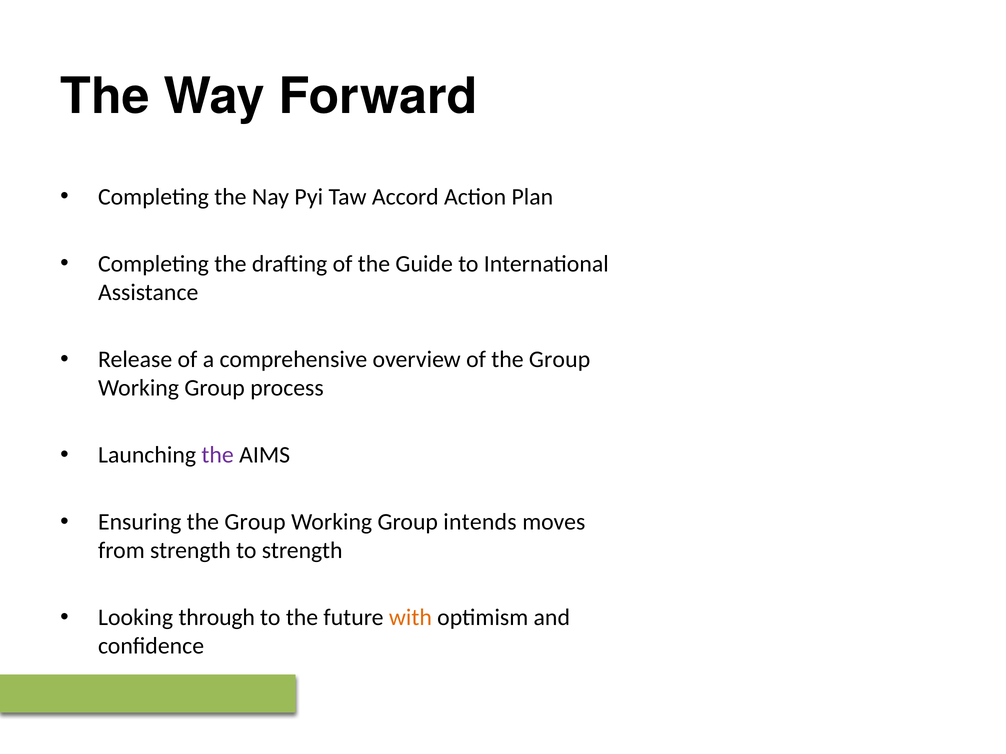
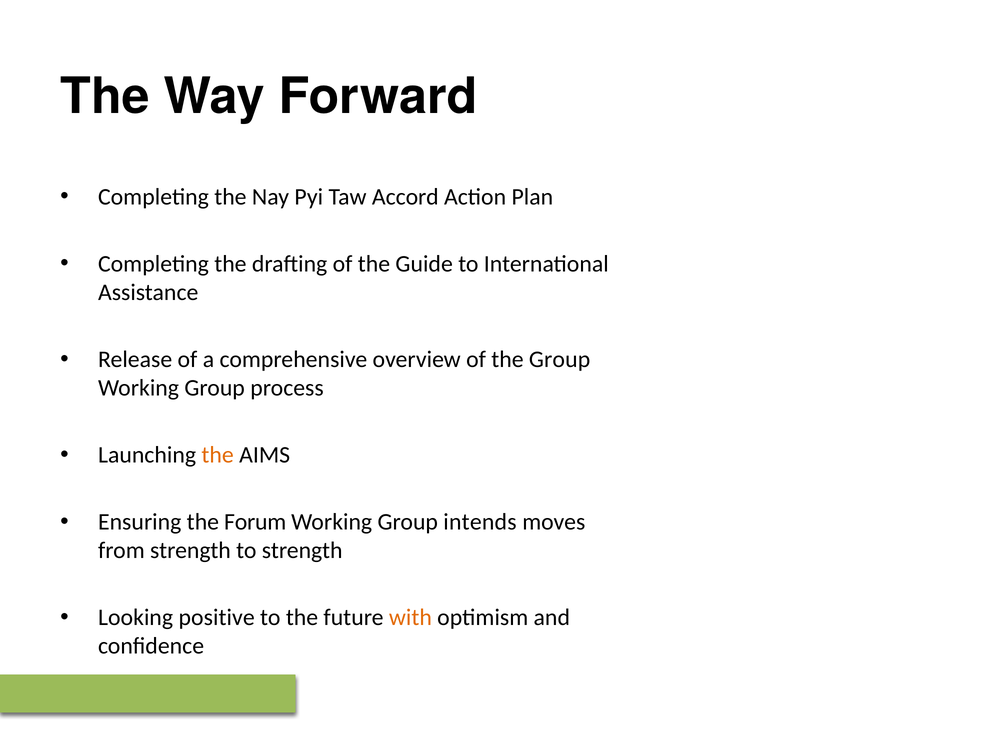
the colour: purple -> orange (218, 455)
Ensuring the Group: Group -> Forum (255, 522)
through: through -> positive (217, 618)
